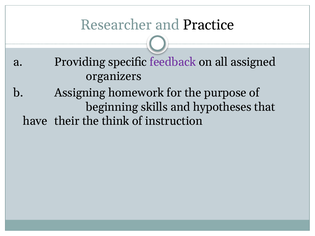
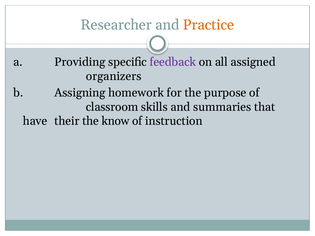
Practice colour: black -> orange (208, 25)
beginning: beginning -> classroom (112, 107)
hypotheses: hypotheses -> summaries (222, 107)
think: think -> know (116, 121)
